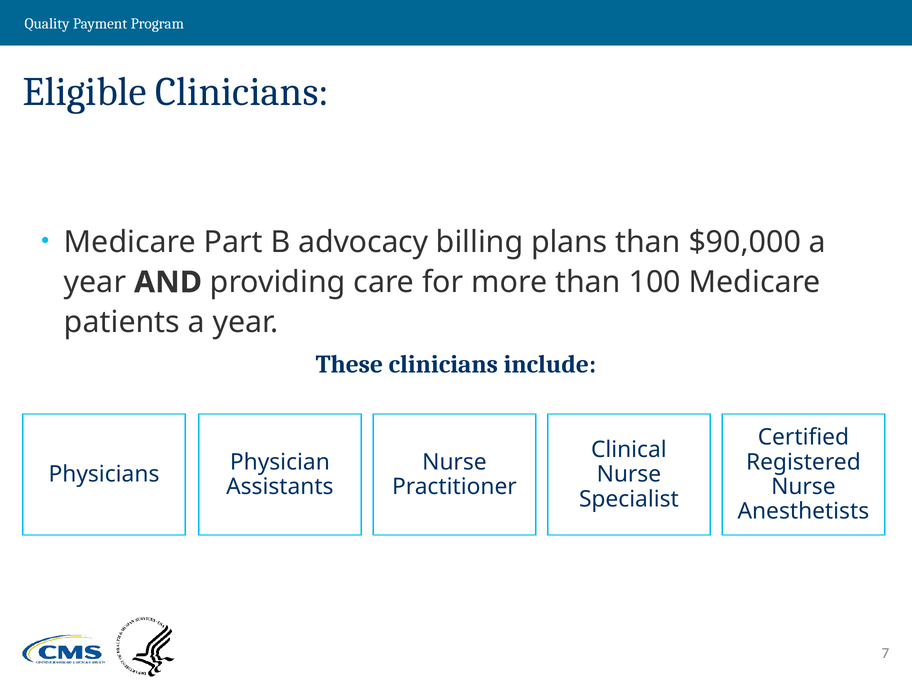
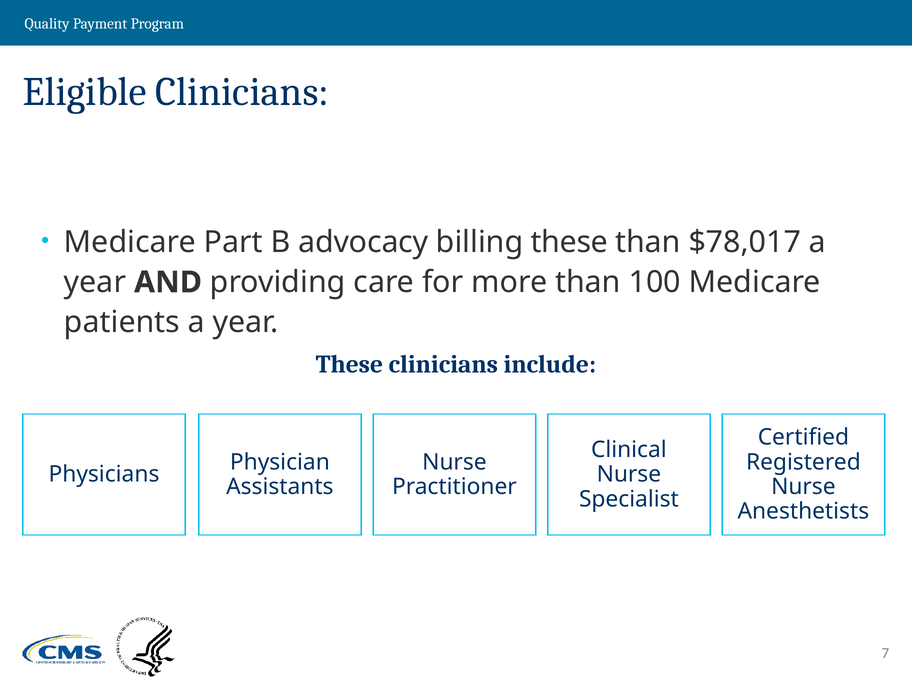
billing plans: plans -> these (569, 242)
$90,000: $90,000 -> $78,017 (745, 242)
